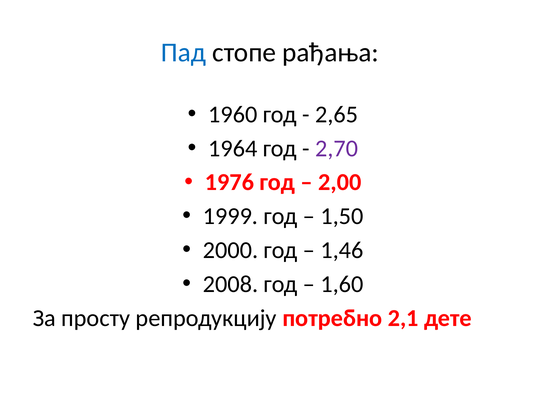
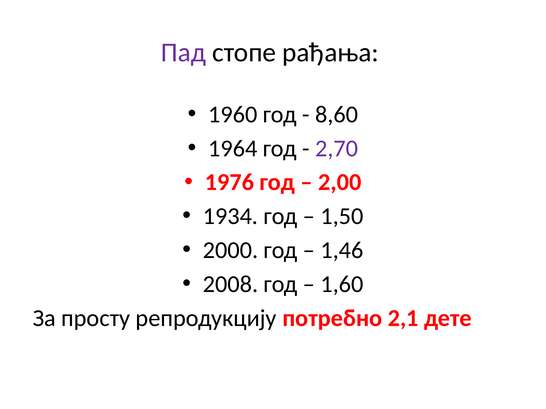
Пад colour: blue -> purple (183, 52)
2,65: 2,65 -> 8,60 (337, 115)
1999: 1999 -> 1934 (230, 216)
